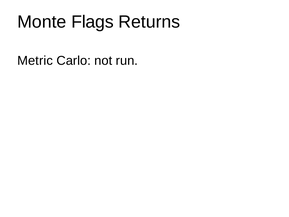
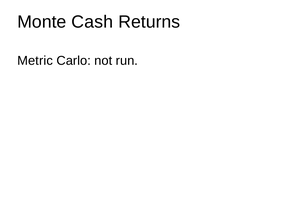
Flags: Flags -> Cash (92, 22)
